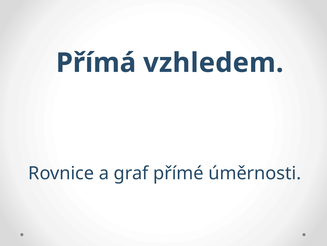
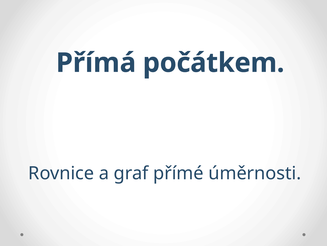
vzhledem: vzhledem -> počátkem (214, 63)
